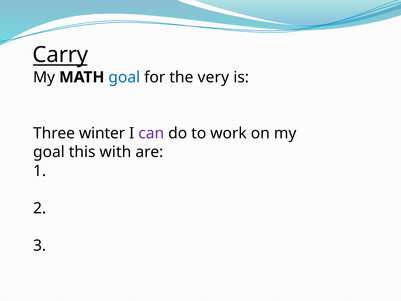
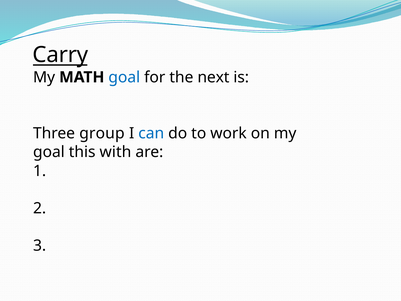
very: very -> next (213, 77)
winter: winter -> group (102, 133)
can colour: purple -> blue (151, 133)
